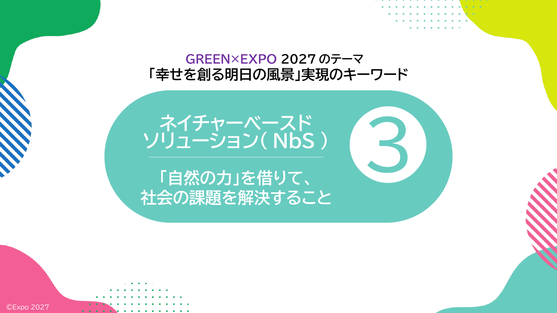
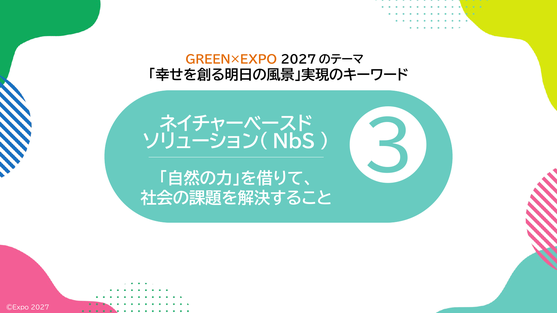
GREEN×EXPO colour: purple -> orange (231, 60)
